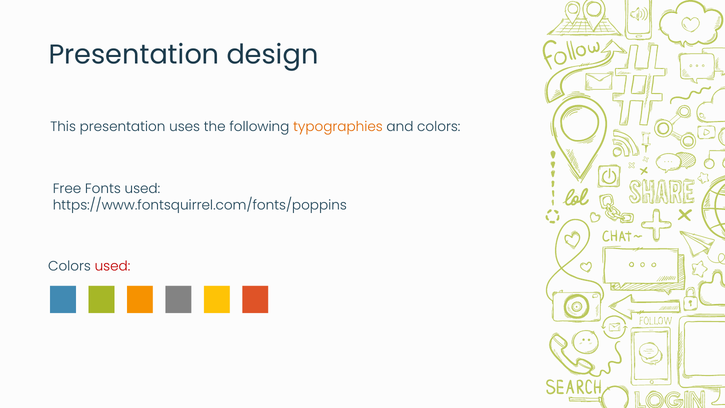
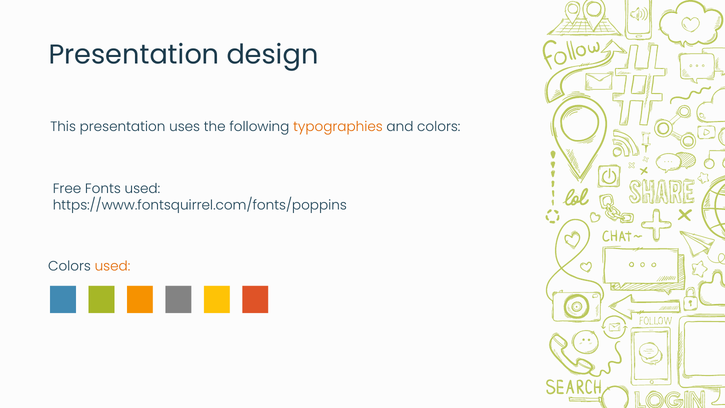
used colour: red -> orange (112, 266)
